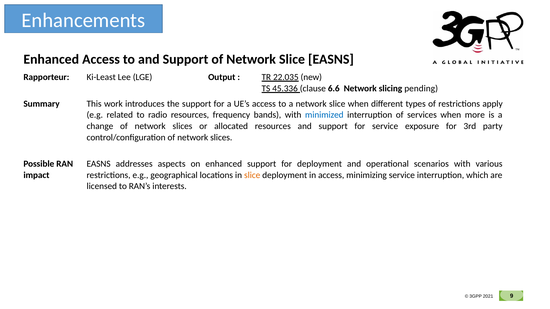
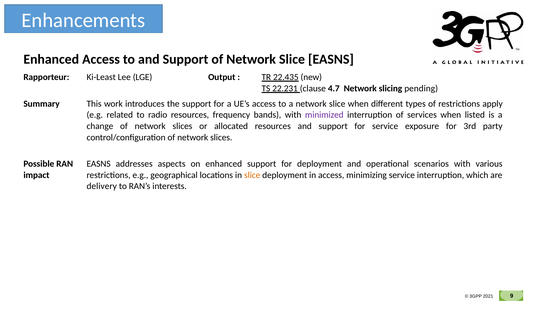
22.035: 22.035 -> 22.435 (286, 77)
45.336: 45.336 -> 22.231 (285, 89)
6.6: 6.6 -> 4.7 (334, 89)
minimized colour: blue -> purple (324, 115)
more: more -> listed (475, 115)
licensed: licensed -> delivery (102, 186)
